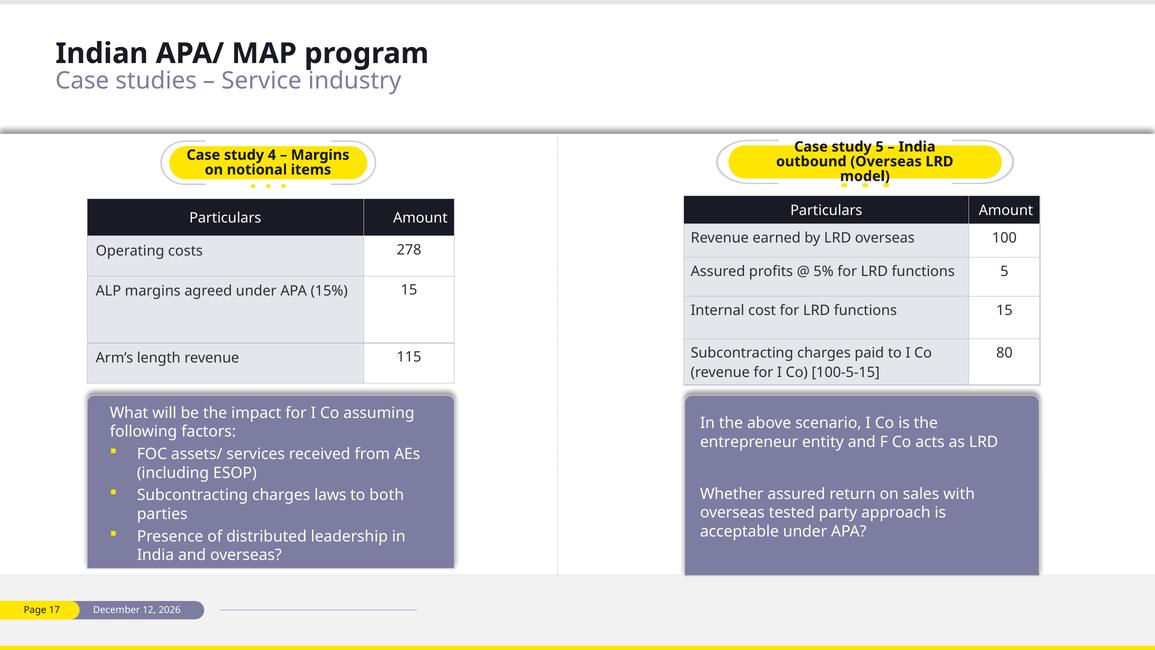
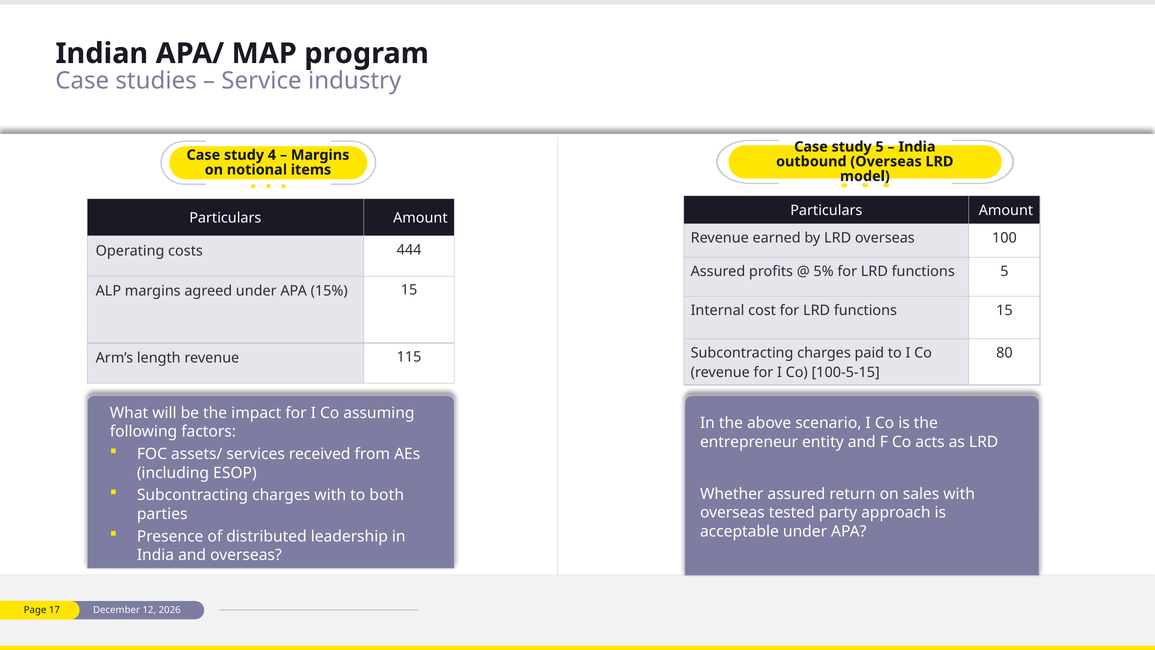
278: 278 -> 444 (409, 250)
charges laws: laws -> with (330, 495)
